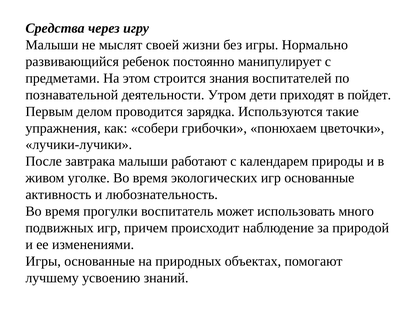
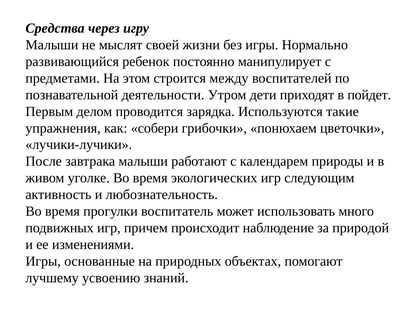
знания: знания -> между (229, 78)
игр основанные: основанные -> следующим (319, 178)
